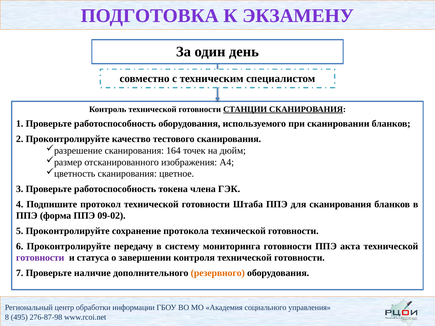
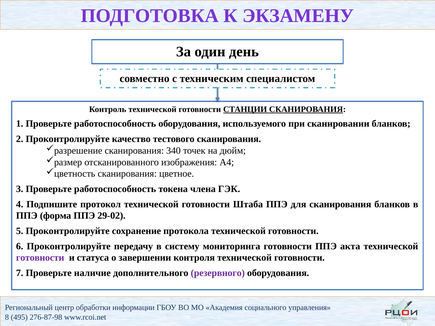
164: 164 -> 340 (173, 151)
09-02: 09-02 -> 29-02 (111, 216)
резервного colour: orange -> purple (218, 273)
